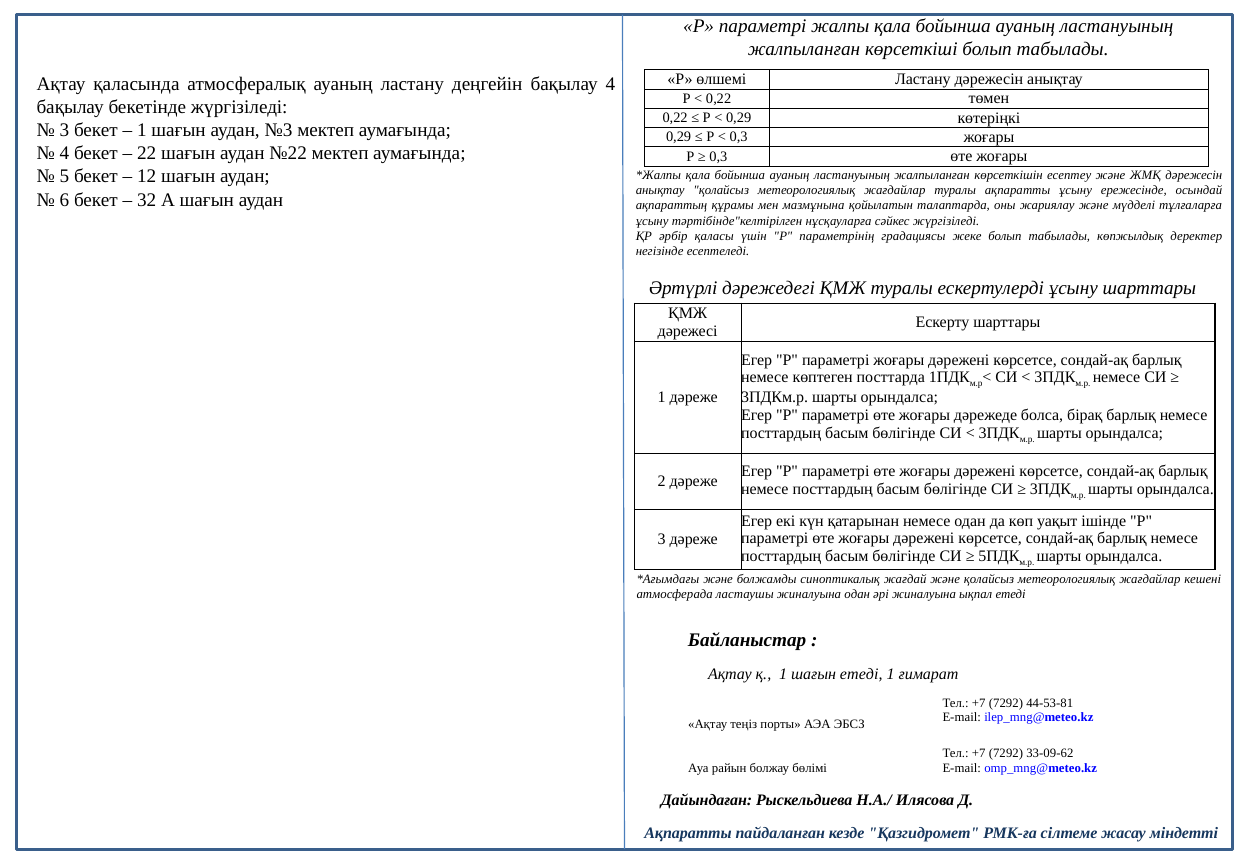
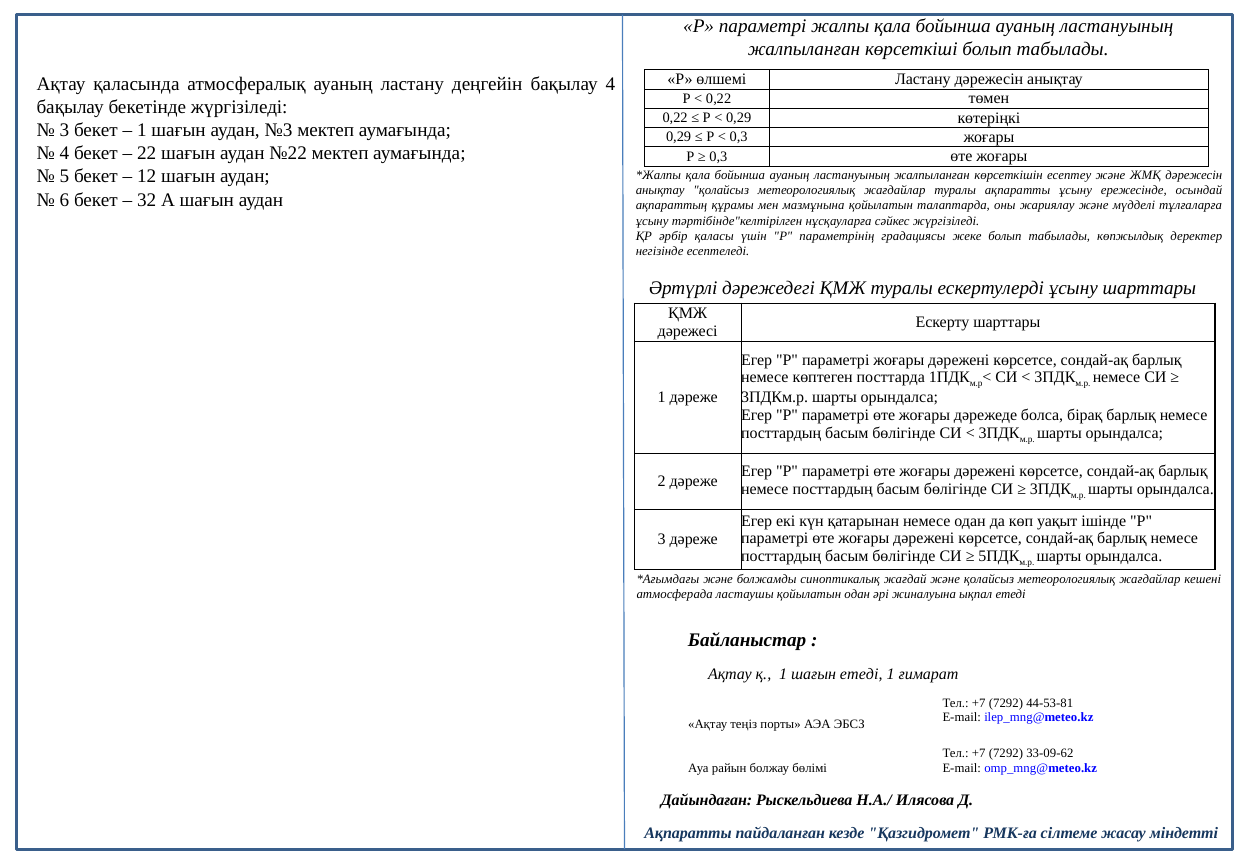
ластаушы жиналуына: жиналуына -> қойылатын (809, 595)
